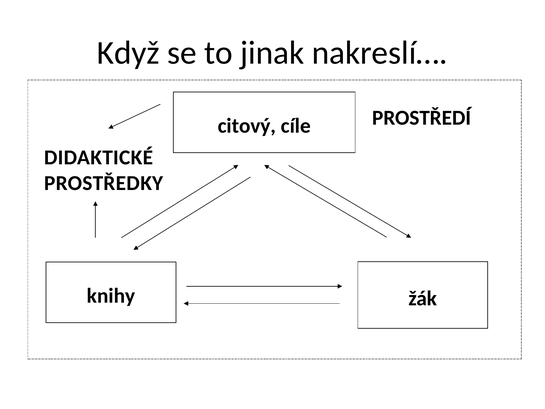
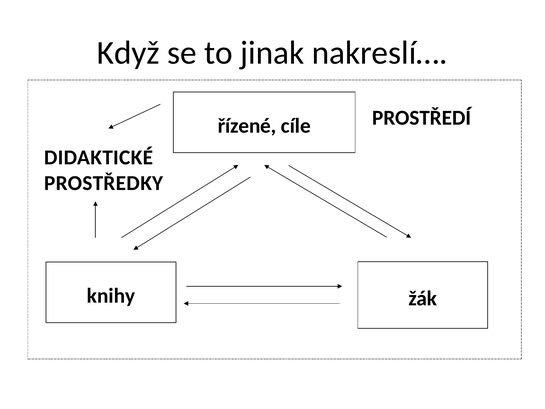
citový: citový -> řízené (247, 126)
